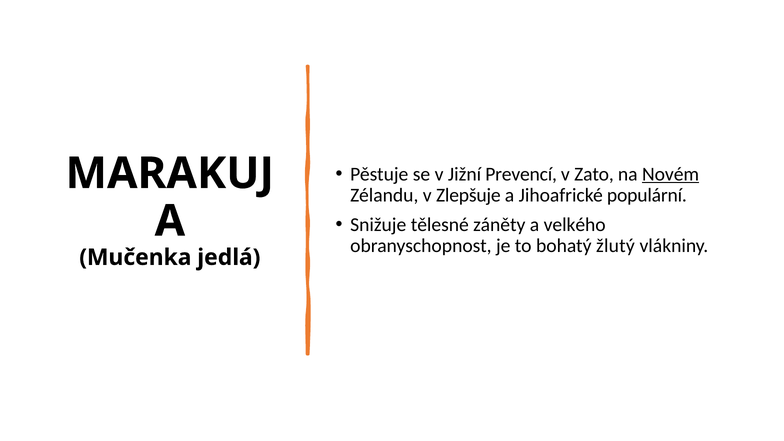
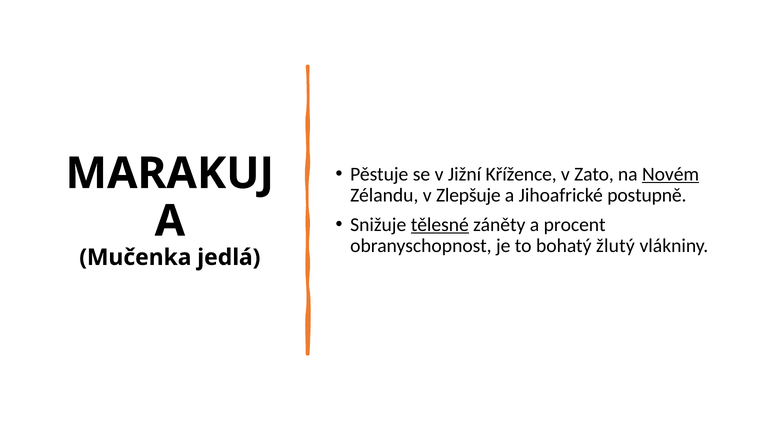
Prevencí: Prevencí -> Křížence (521, 174)
populární: populární -> postupně (647, 195)
tělesné underline: none -> present (440, 225)
velkého: velkého -> procent (575, 225)
